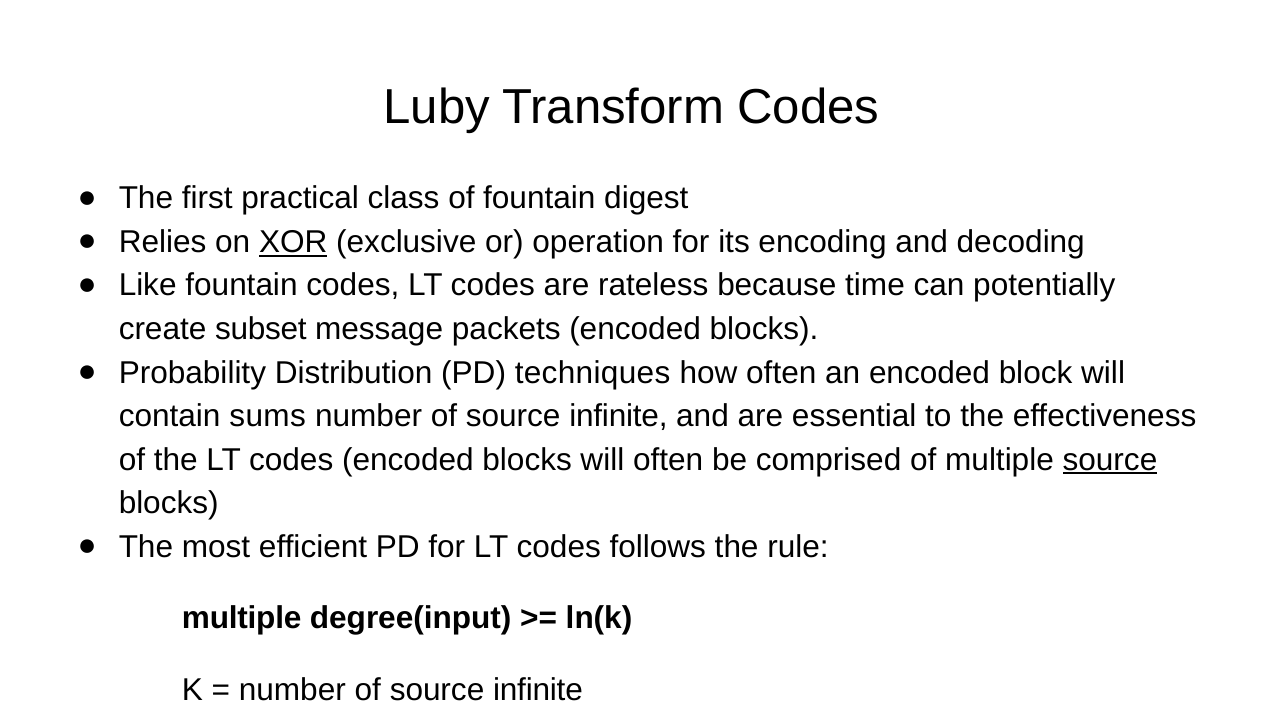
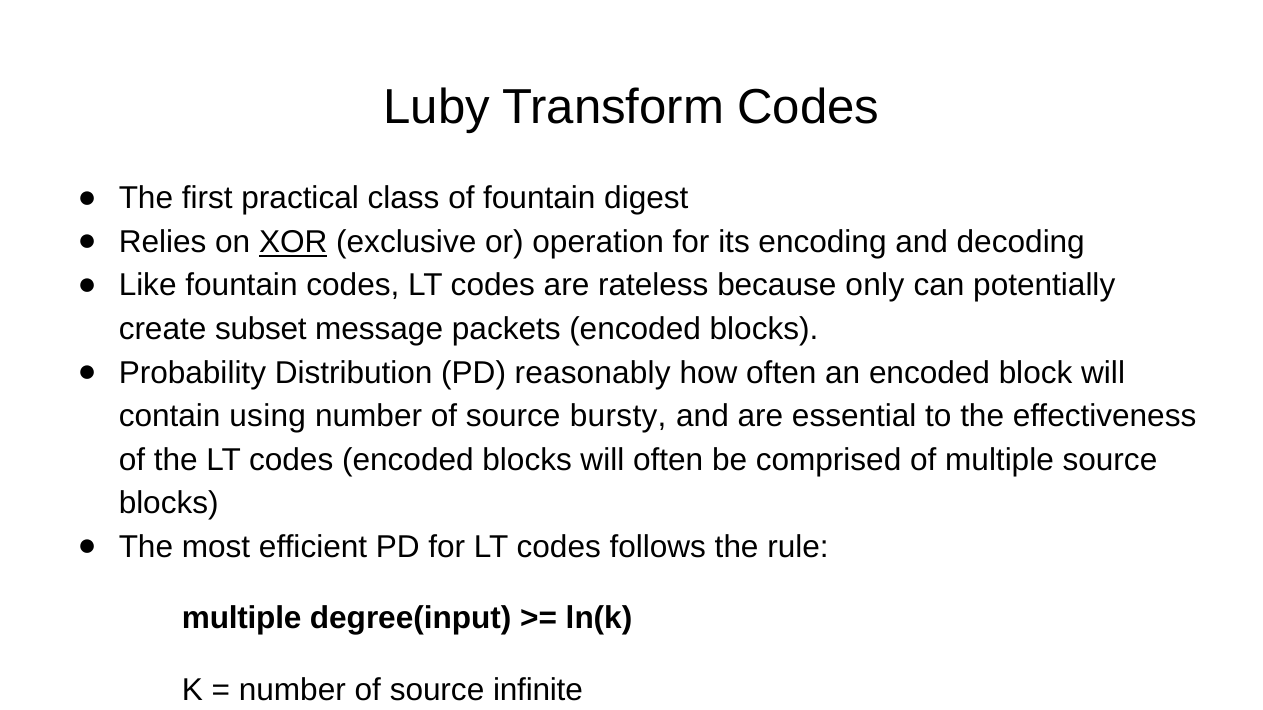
time: time -> only (875, 286)
techniques: techniques -> reasonably (593, 373)
sums: sums -> using (268, 416)
infinite: infinite -> bursty (618, 416)
source underline: present -> none (1110, 460)
